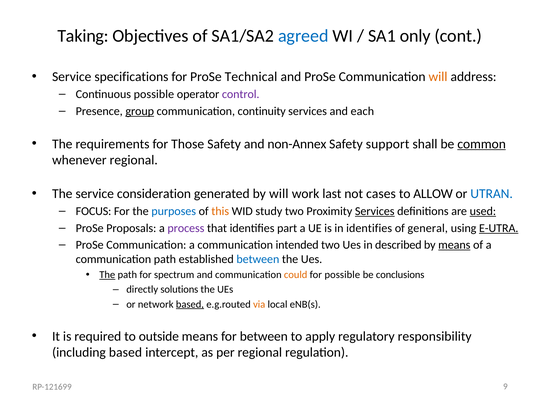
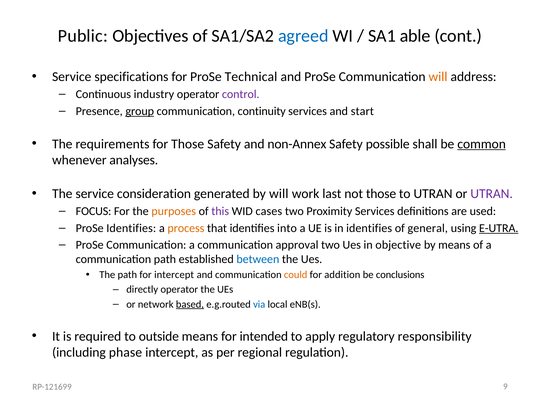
Taking: Taking -> Public (83, 36)
only: only -> able (415, 36)
Continuous possible: possible -> industry (154, 94)
each: each -> start (362, 111)
support: support -> possible (388, 144)
whenever regional: regional -> analyses (134, 160)
not cases: cases -> those (381, 194)
to ALLOW: ALLOW -> UTRAN (433, 194)
UTRAN colour: blue -> purple (492, 194)
purposes colour: blue -> orange (174, 211)
this colour: orange -> purple (220, 211)
study: study -> cases (269, 211)
Services underline: present -> none (375, 211)
used underline: present -> none (483, 211)
ProSe Proposals: Proposals -> Identifies (131, 228)
process colour: purple -> orange (186, 228)
part: part -> into (287, 228)
intended: intended -> approval (297, 245)
described: described -> objective (398, 245)
means underline: present -> none (454, 245)
The underline: present -> none (107, 275)
for spectrum: spectrum -> intercept (174, 275)
for possible: possible -> addition (342, 275)
directly solutions: solutions -> operator (179, 289)
via colour: orange -> blue (259, 304)
for between: between -> intended (264, 336)
including based: based -> phase (126, 352)
